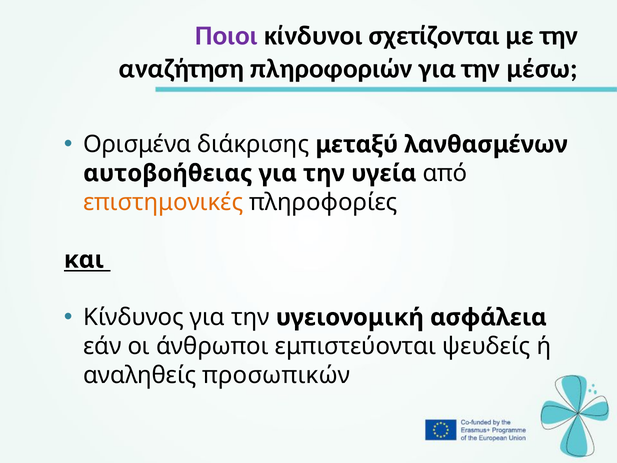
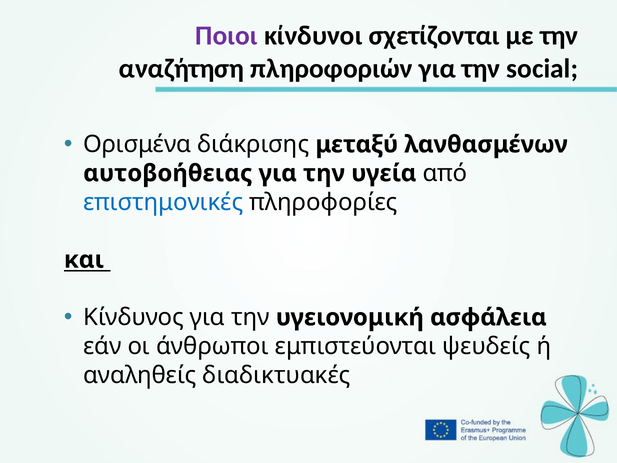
μέσω: μέσω -> social (542, 69)
επιστημονικές colour: orange -> blue (163, 202)
προσωπικών: προσωπικών -> διαδικτυακές (277, 375)
